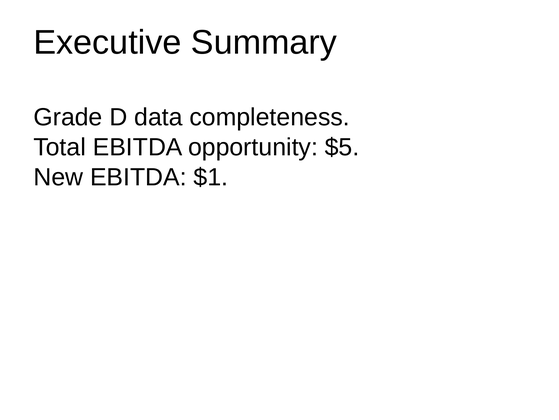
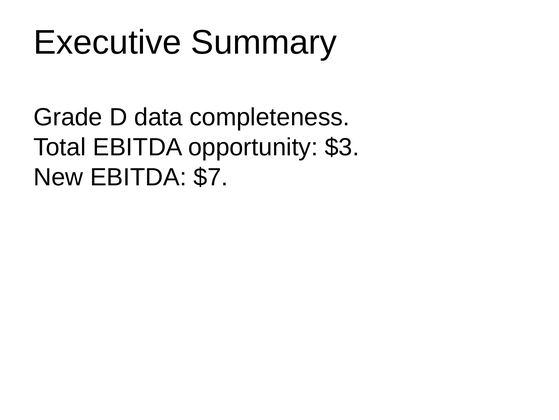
$5: $5 -> $3 (342, 147)
$1: $1 -> $7 (211, 177)
